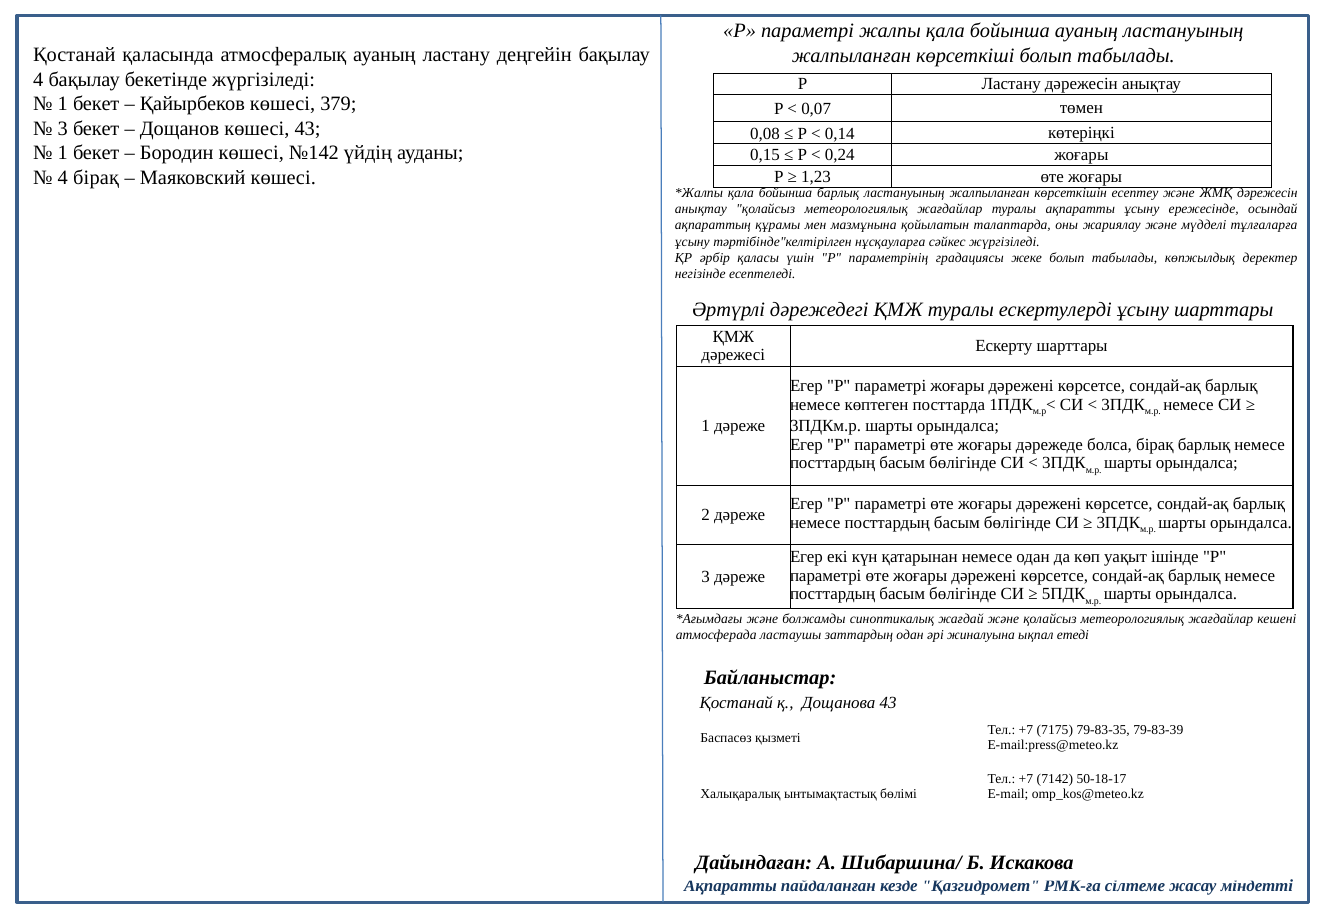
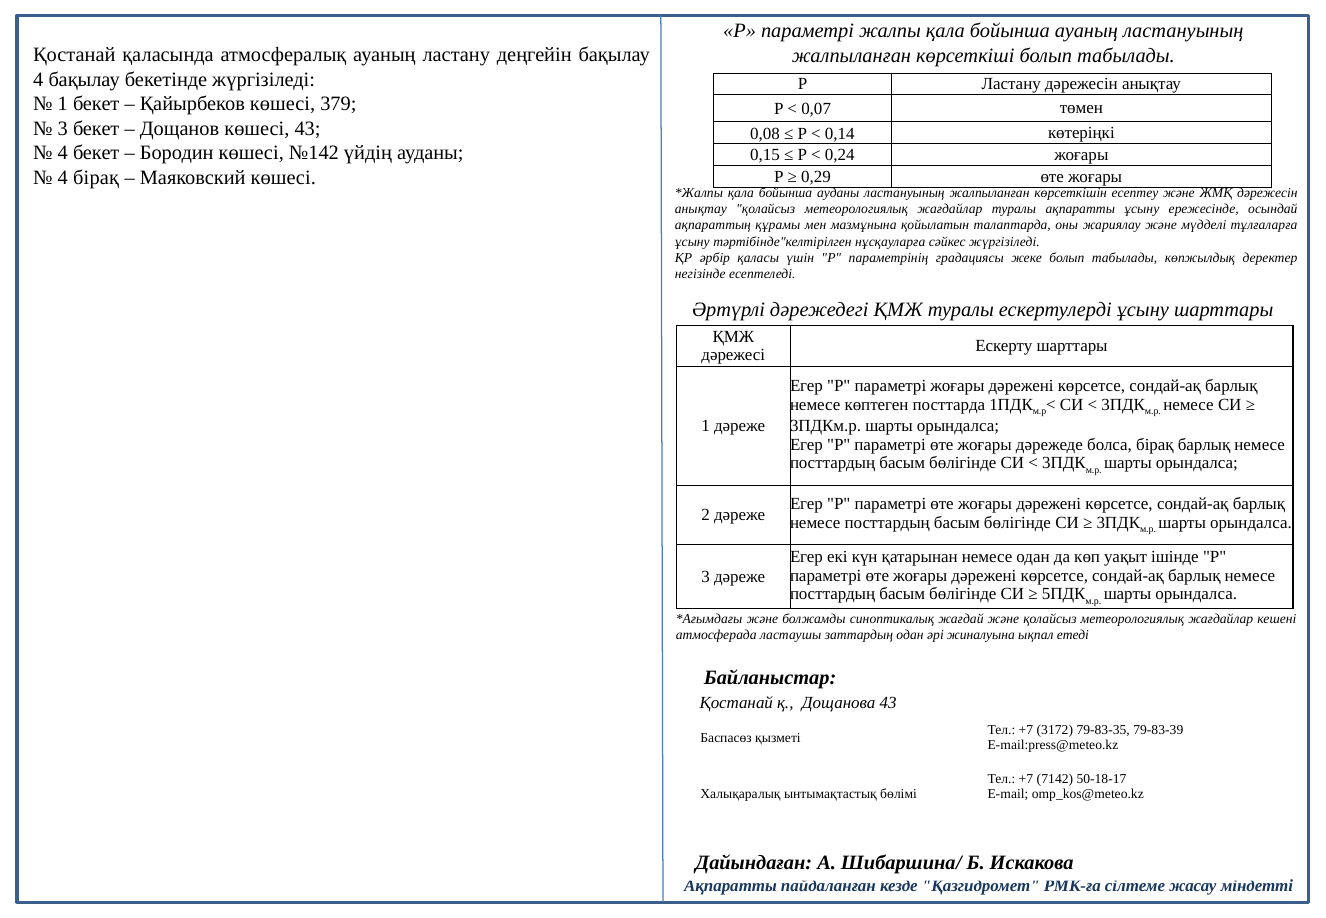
1: 1 -> 4 (63, 153)
1,23: 1,23 -> 0,29 (816, 177)
бойынша барлық: барлық -> ауданы (838, 193)
7175: 7175 -> 3172 (1055, 730)
